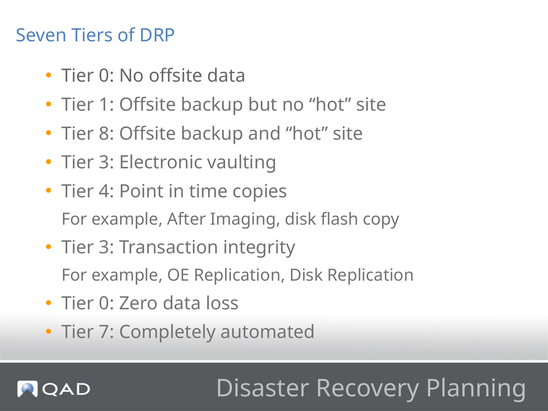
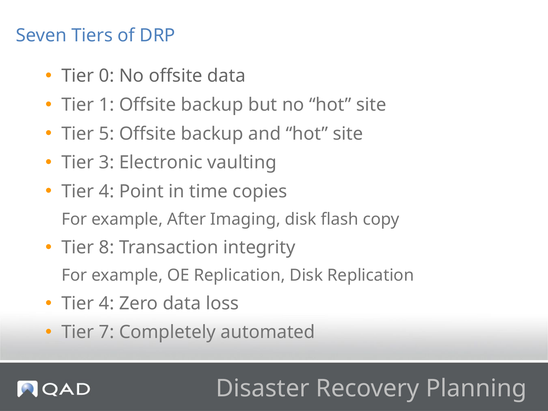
8: 8 -> 5 (107, 134)
3: 3 -> 8 (107, 247)
0: 0 -> 4 (107, 303)
